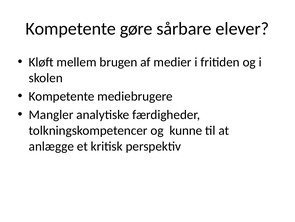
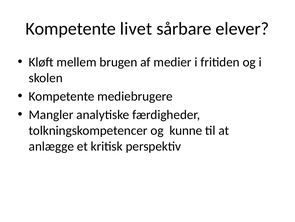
gøre: gøre -> livet (136, 29)
